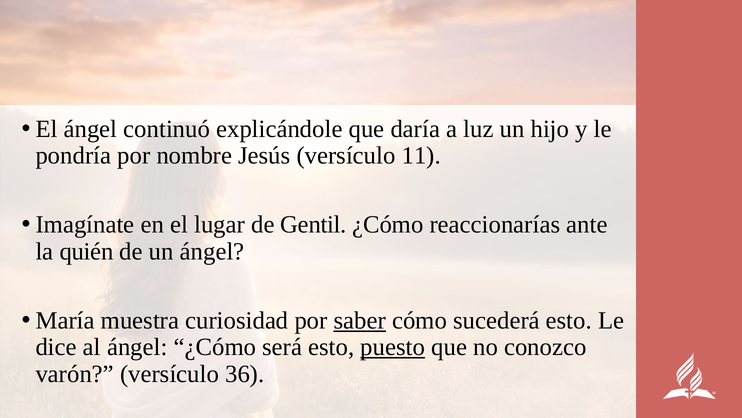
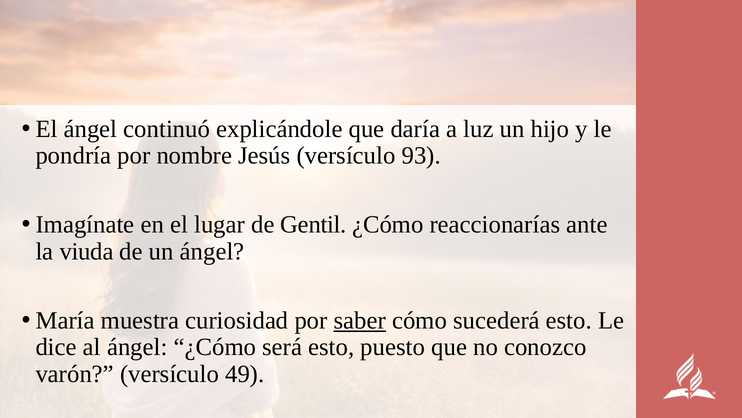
11: 11 -> 93 (421, 155)
quién: quién -> viuda (87, 251)
puesto underline: present -> none (393, 347)
36: 36 -> 49 (245, 373)
